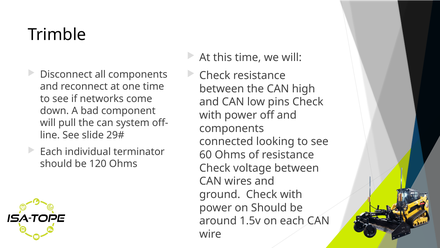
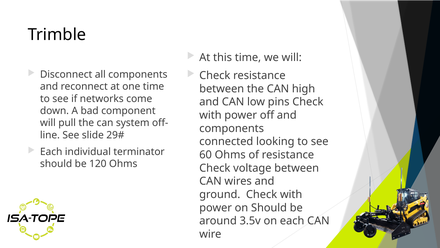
1.5v: 1.5v -> 3.5v (250, 221)
